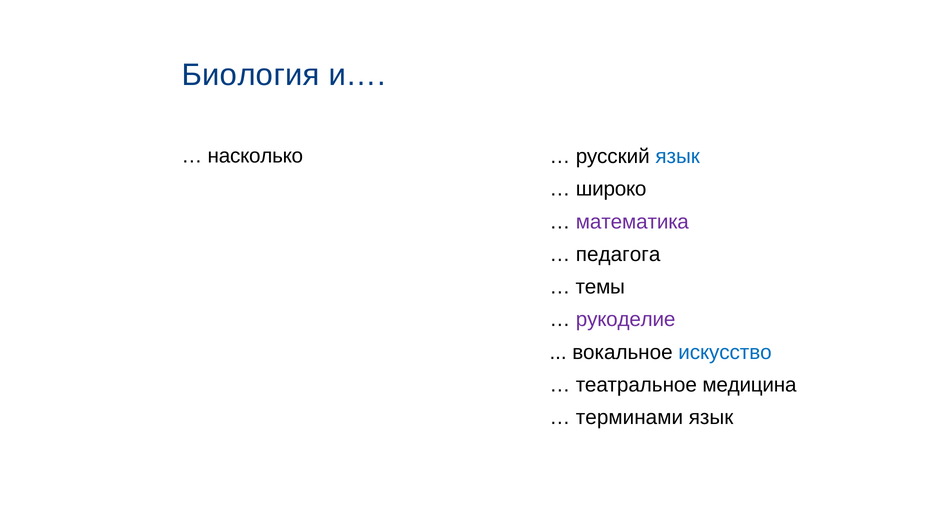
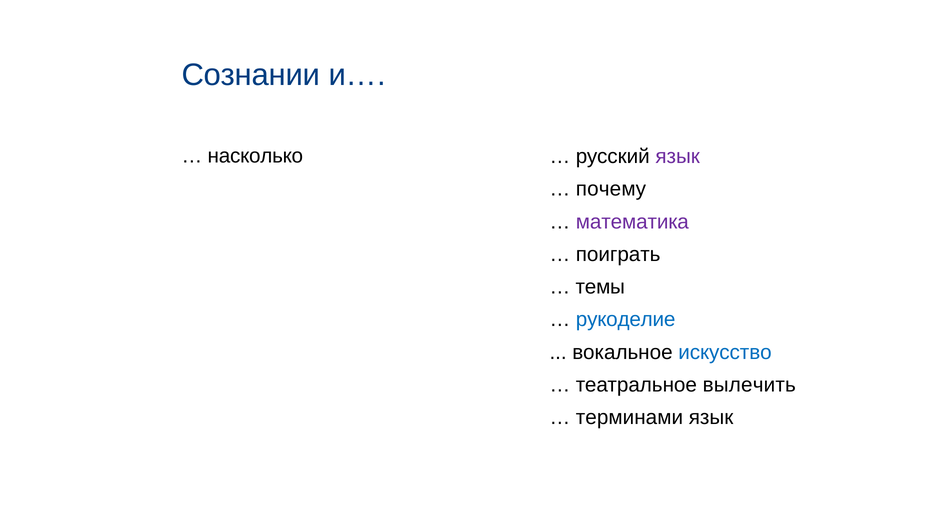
Биология: Биология -> Сознании (251, 75)
язык colour: blue -> purple (678, 156)
широко: широко -> почему (611, 189)
педагога: педагога -> поиграть (618, 254)
рукоделие colour: purple -> blue (626, 319)
медицина: медицина -> вылечить (749, 385)
